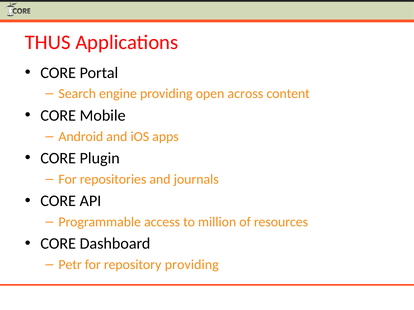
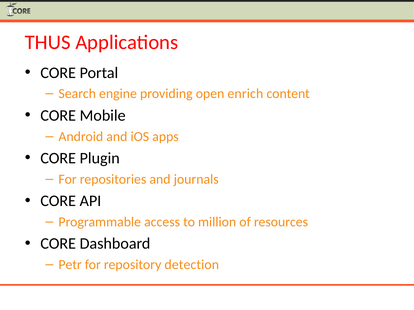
across: across -> enrich (245, 94)
repository providing: providing -> detection (192, 265)
